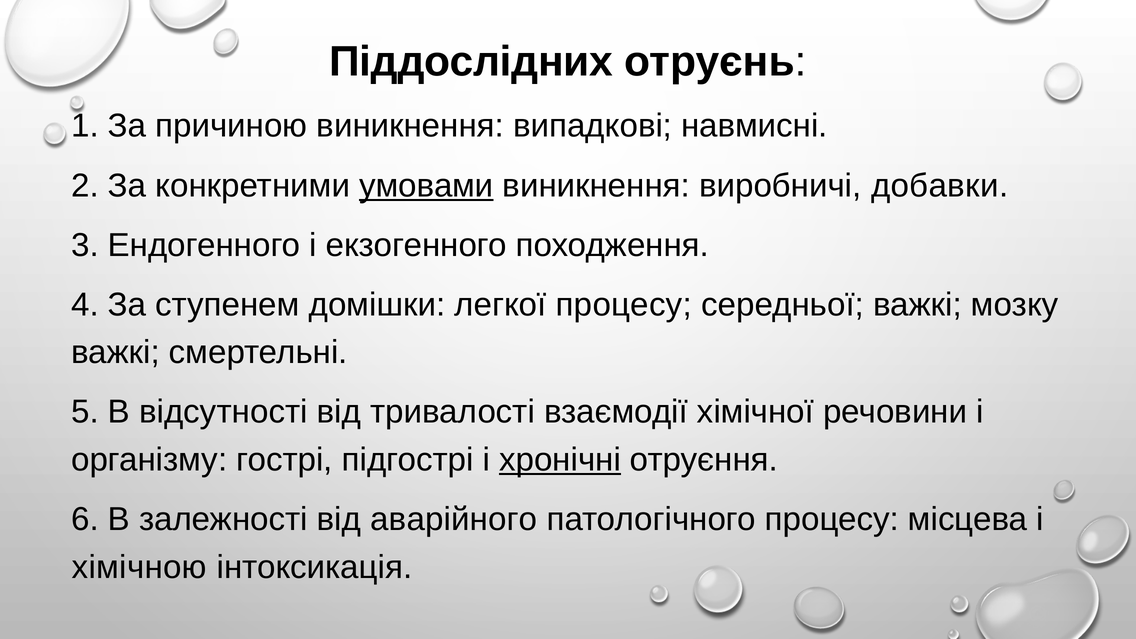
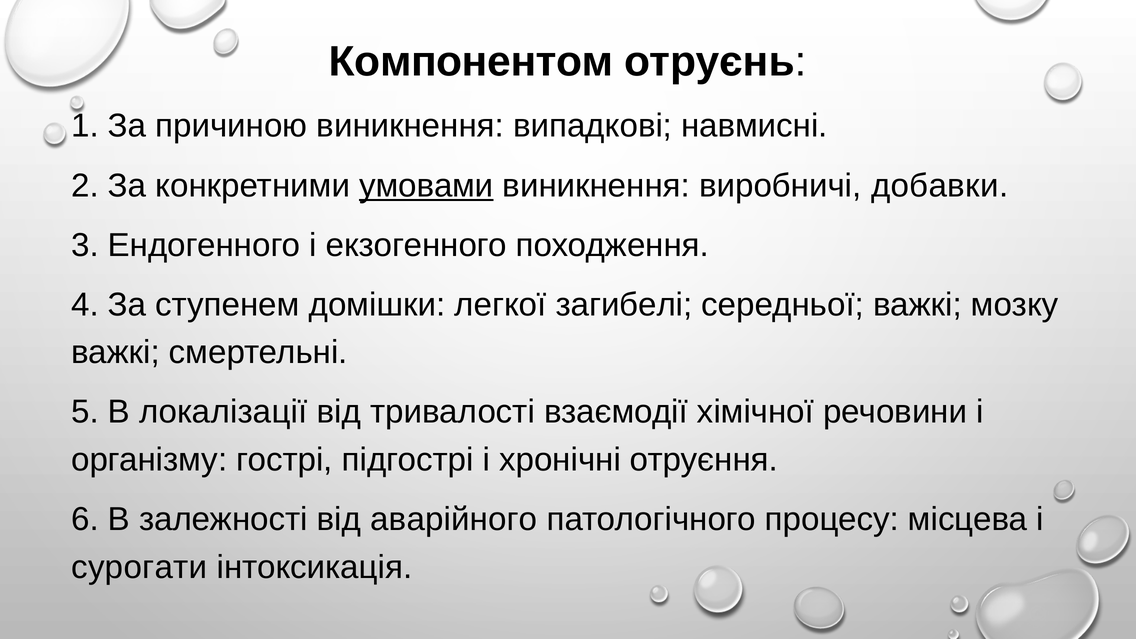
Піддослідних: Піддослідних -> Компонентом (471, 62)
легкої процесу: процесу -> загибелі (624, 305)
відсутності: відсутності -> локалізації (223, 412)
хронічні underline: present -> none (560, 460)
хімічною: хімічною -> сурогати (139, 567)
